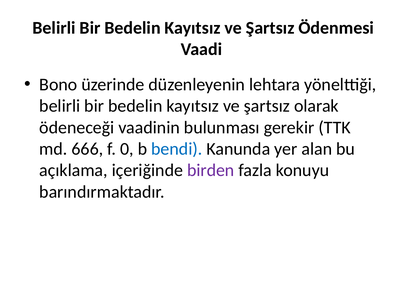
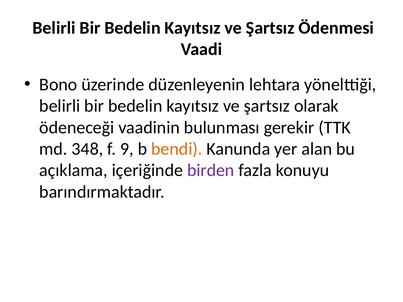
666: 666 -> 348 (87, 149)
0: 0 -> 9 (127, 149)
bendi colour: blue -> orange (177, 149)
